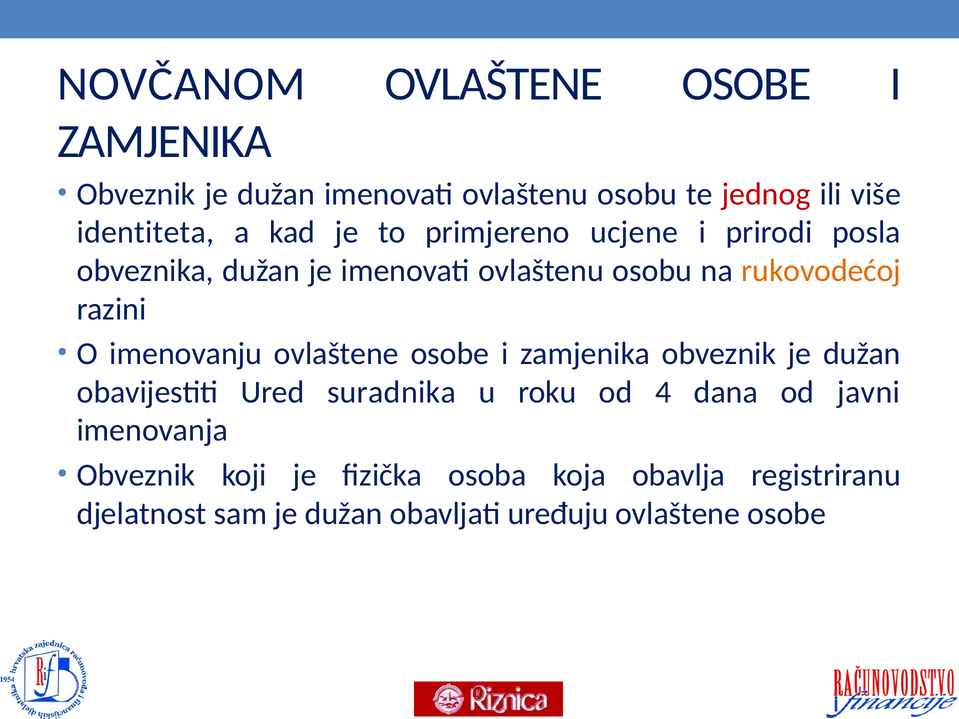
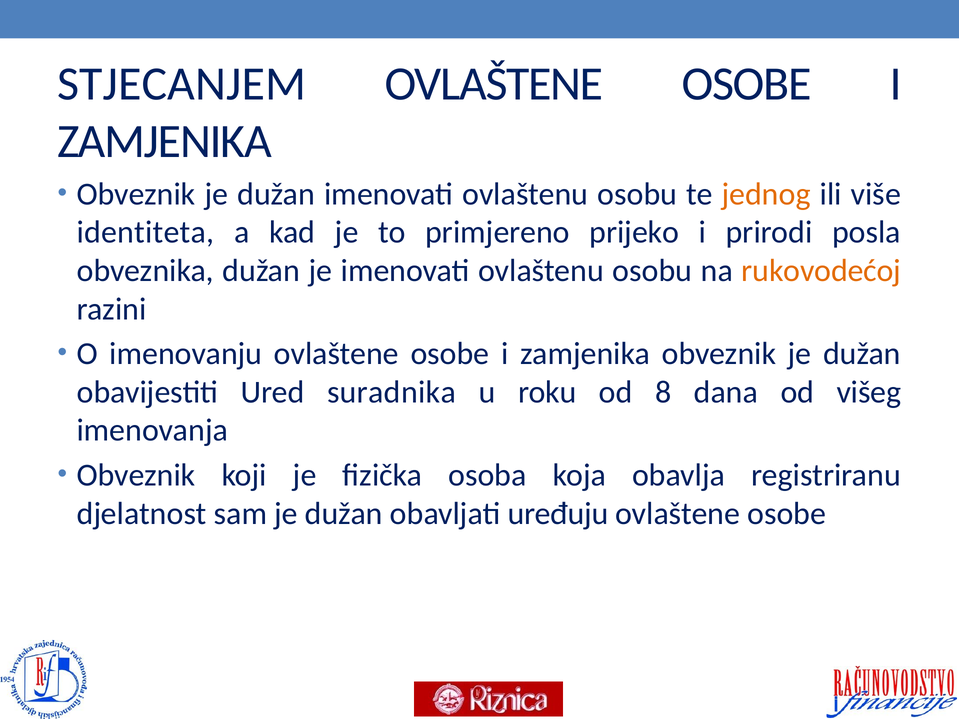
NOVČANOM: NOVČANOM -> STJECANJEM (182, 84)
jednog colour: red -> orange (766, 194)
ucjene: ucjene -> prijeko (634, 232)
4: 4 -> 8 (663, 392)
javni: javni -> višeg (869, 392)
